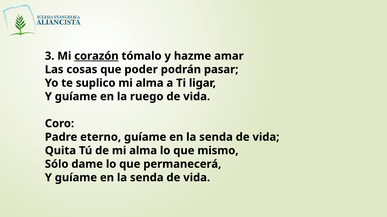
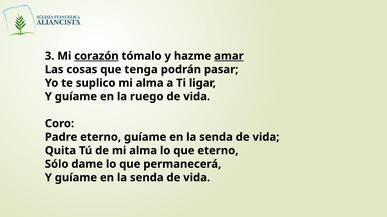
amar underline: none -> present (229, 56)
poder: poder -> tenga (141, 70)
que mismo: mismo -> eterno (218, 151)
